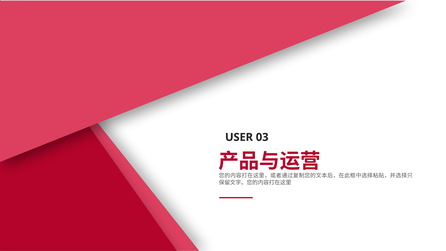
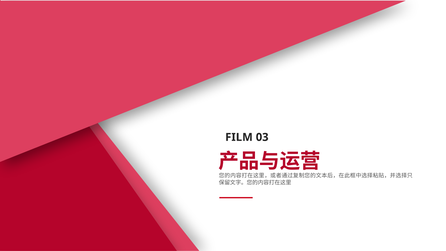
USER: USER -> FILM (239, 137)
